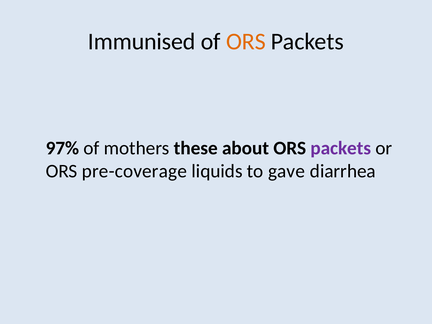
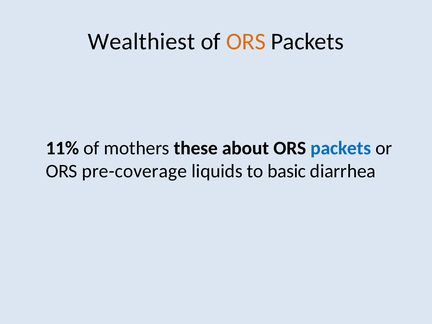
Immunised: Immunised -> Wealthiest (142, 42)
97%: 97% -> 11% (62, 148)
packets colour: purple -> blue (341, 148)
gave: gave -> basic (287, 171)
